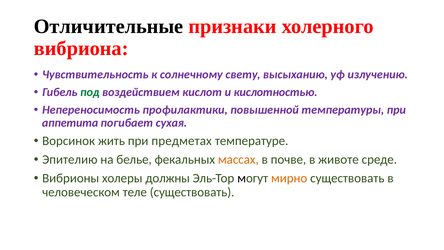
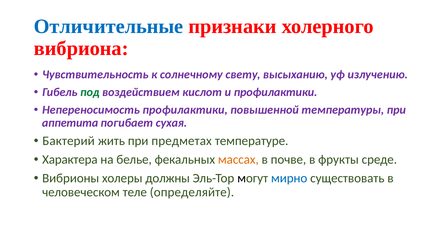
Отличительные colour: black -> blue (109, 26)
и кислотностью: кислотностью -> профилактики (276, 92)
Ворсинок: Ворсинок -> Бактерий (69, 141)
Эпителию: Эпителию -> Характера (70, 159)
животе: животе -> фрукты (338, 159)
мирно colour: orange -> blue (289, 178)
теле существовать: существовать -> определяйте (192, 192)
